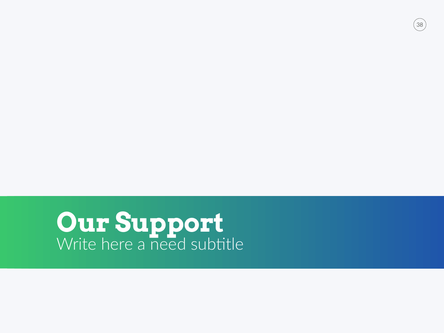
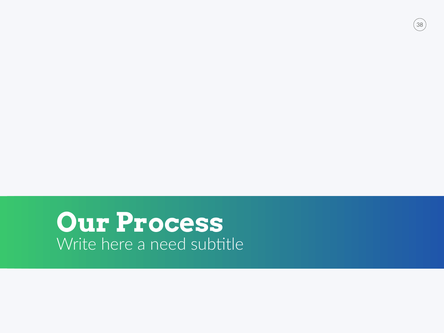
Support: Support -> Process (170, 223)
